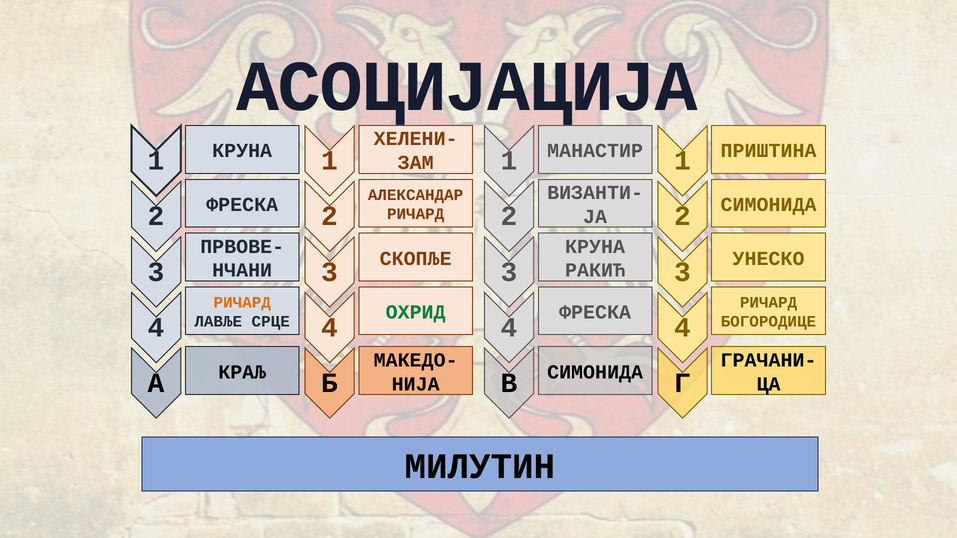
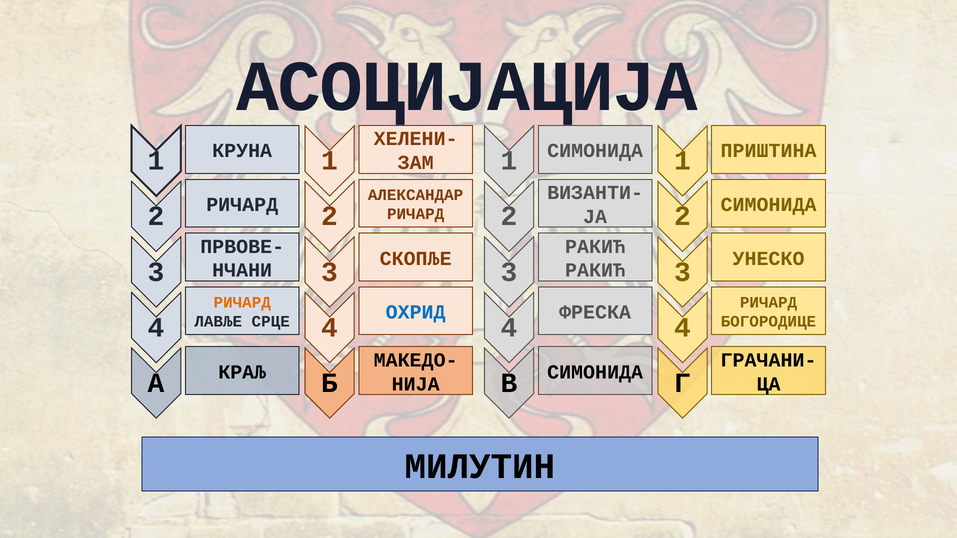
МАНАСТИР: МАНАСТИР -> СИМОНИДА (595, 151)
ФРЕСКА: ФРЕСКА -> РИЧАРД (242, 205)
КРУНА: КРУНА -> РАКИЋ (595, 247)
ОХРИД colour: green -> blue (416, 312)
